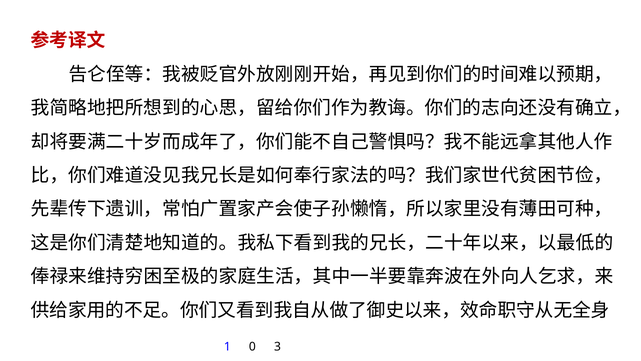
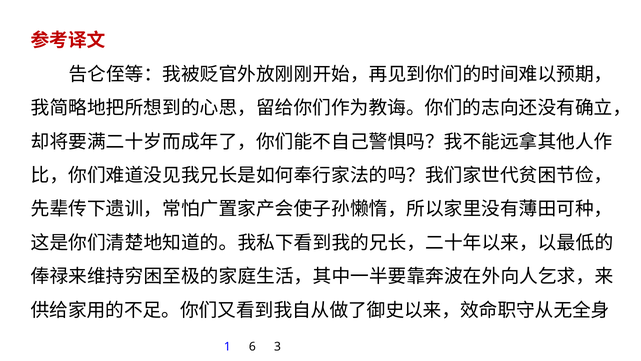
0: 0 -> 6 (252, 347)
